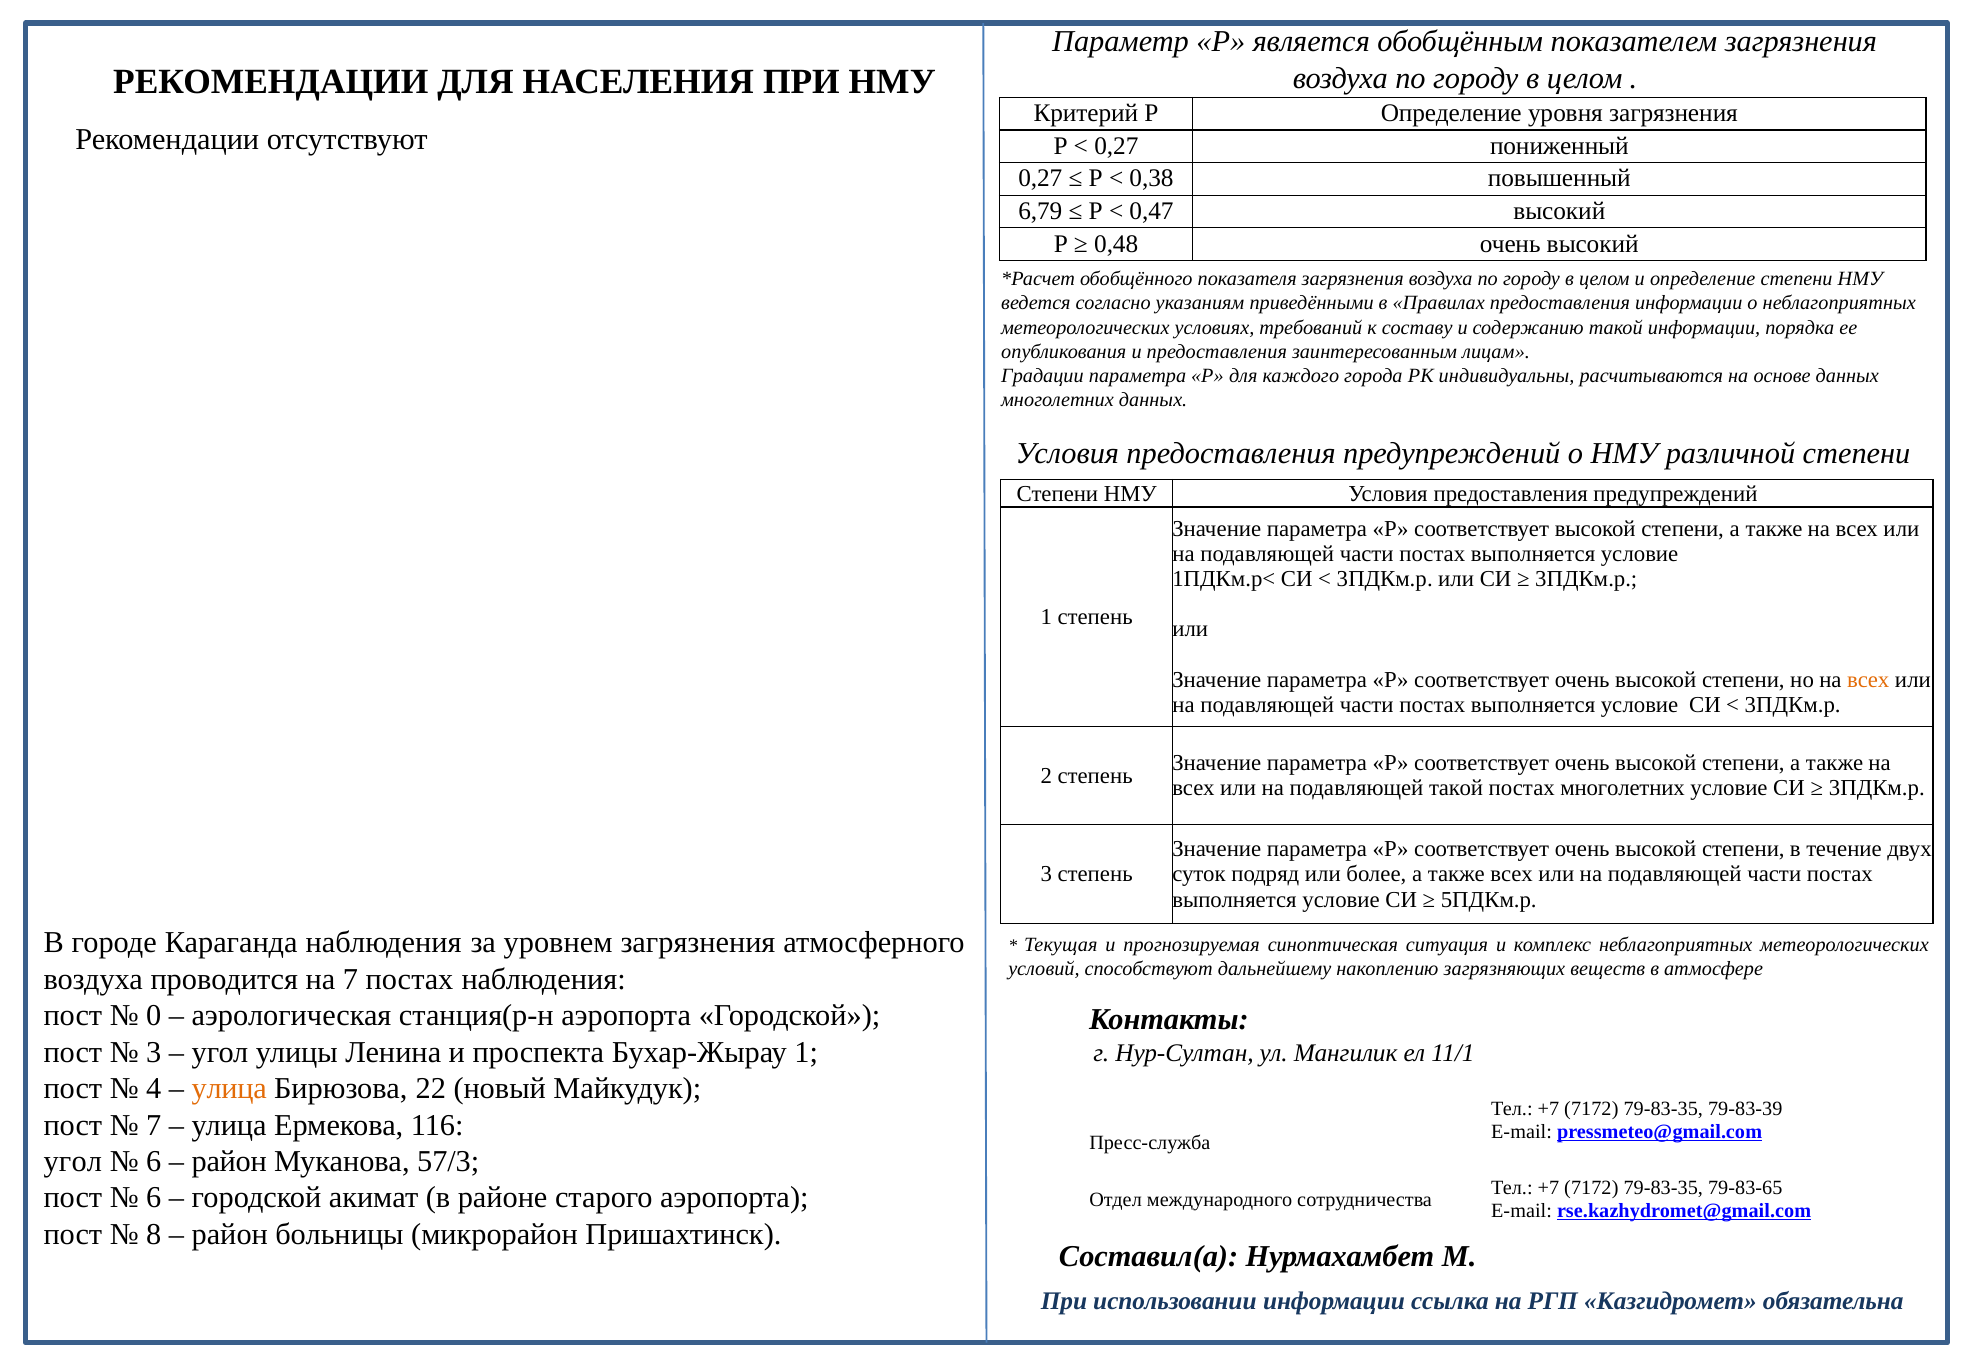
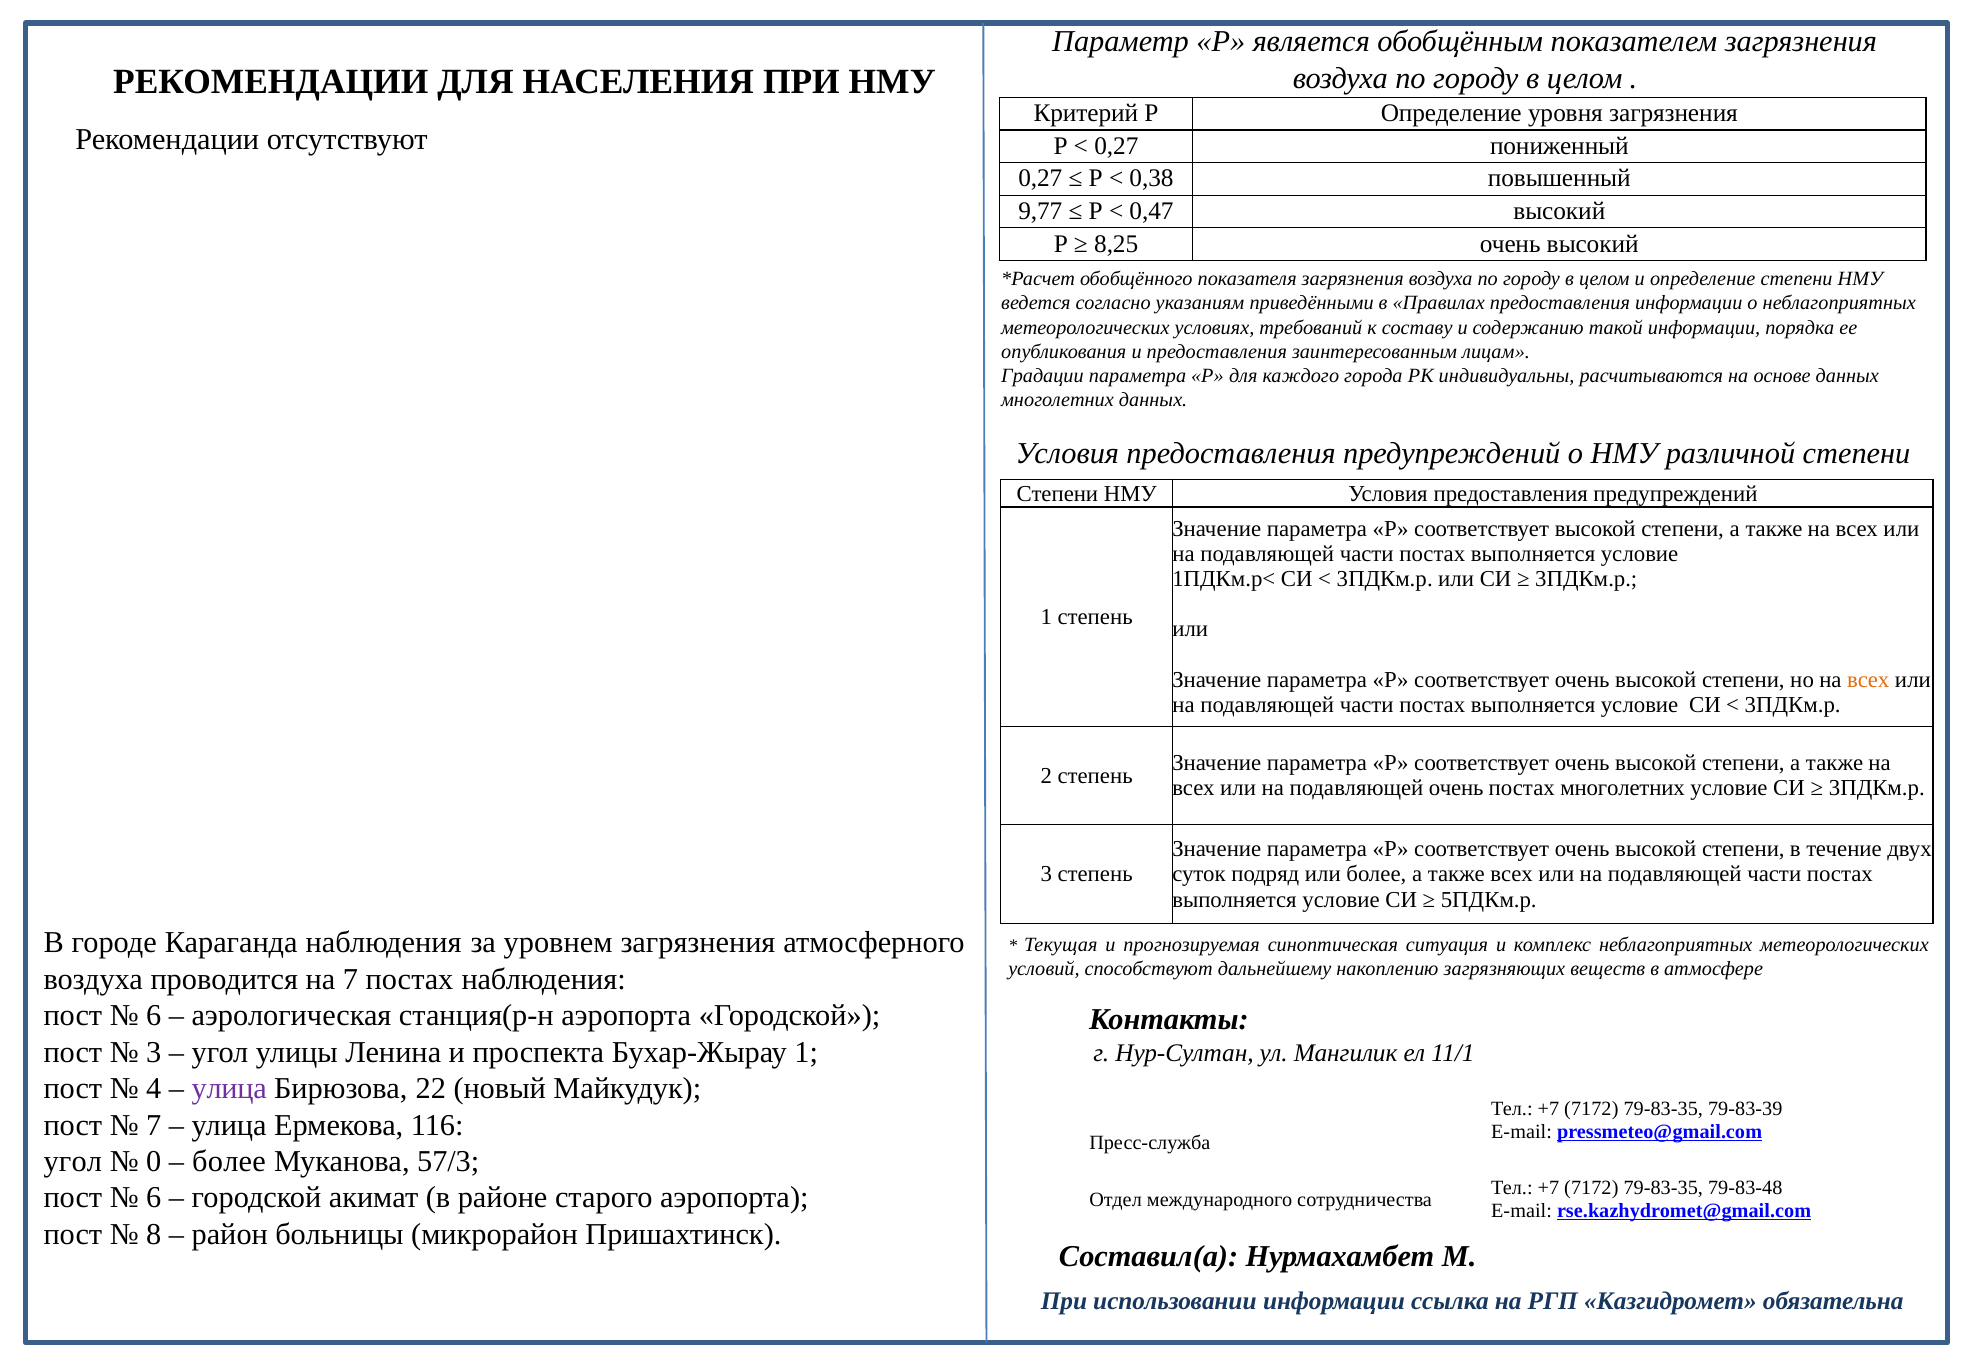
6,79: 6,79 -> 9,77 (1040, 211)
0,48: 0,48 -> 8,25 (1116, 244)
подавляющей такой: такой -> очень (1456, 788)
0: 0 -> 6 (154, 1016)
улица colour: orange -> purple (229, 1089)
6: 6 -> 0 (154, 1161)
район: район -> более (229, 1161)
79-83-65: 79-83-65 -> 79-83-48 (1745, 1188)
